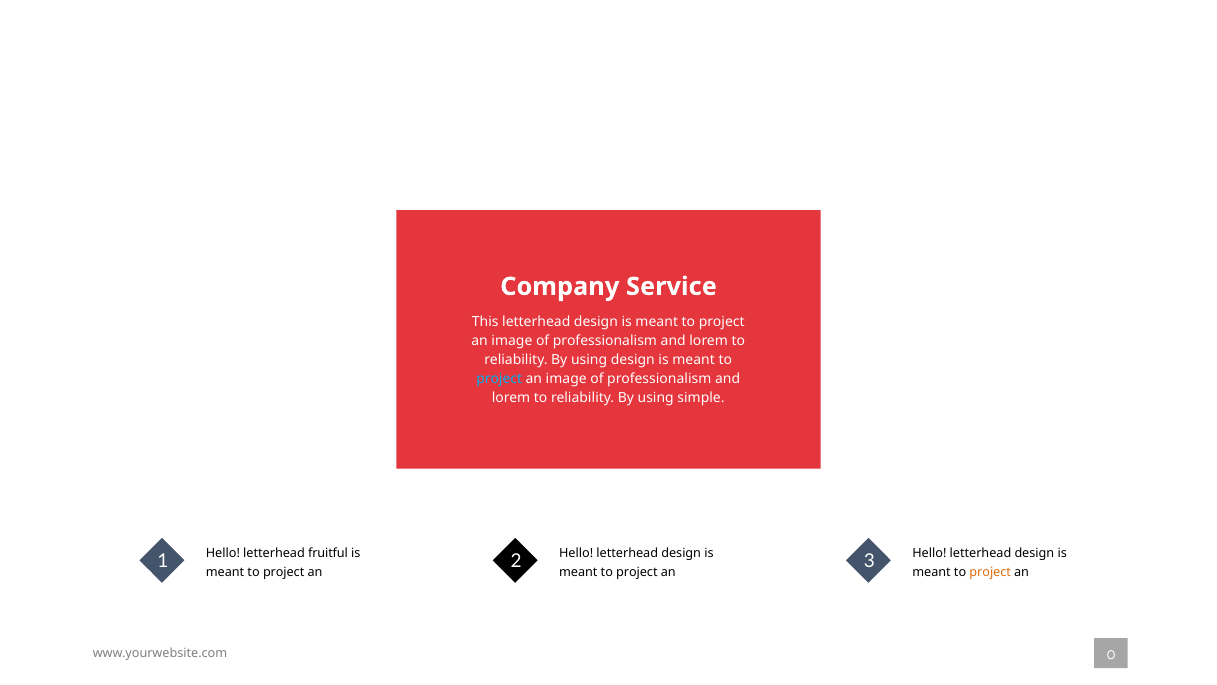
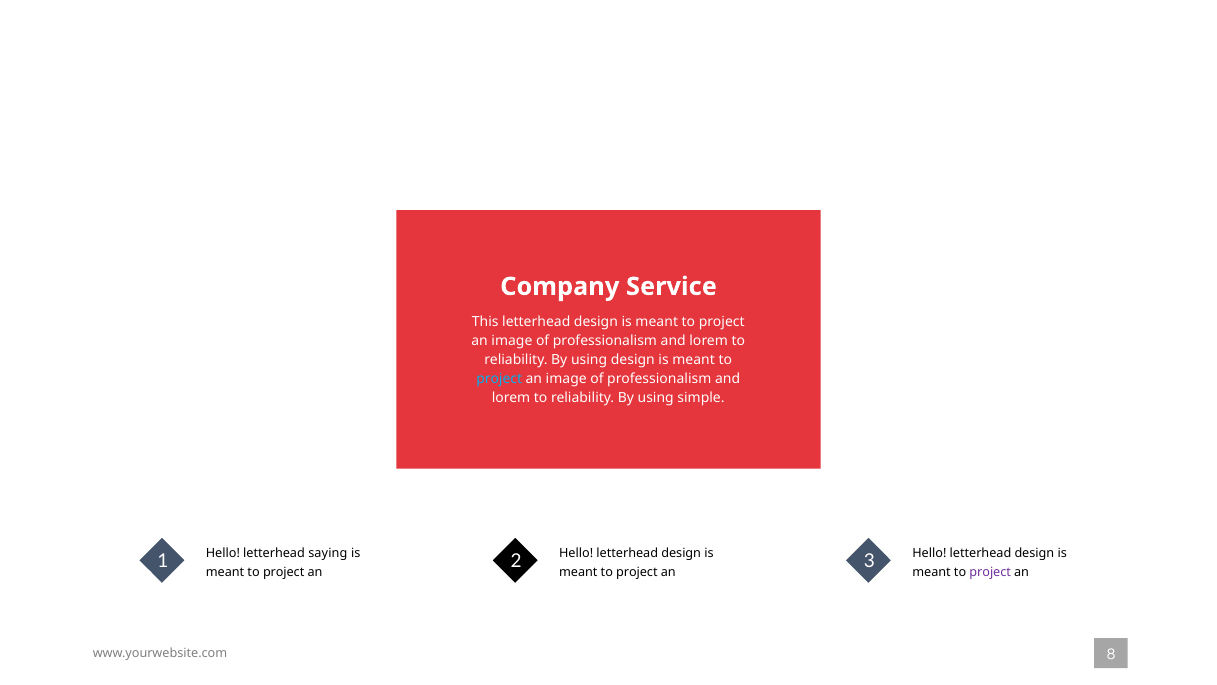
fruitful: fruitful -> saying (328, 553)
project colour: orange -> purple (990, 572)
0: 0 -> 8 (1111, 654)
